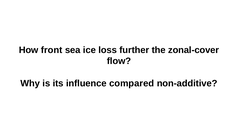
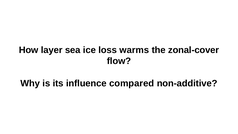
front: front -> layer (52, 50)
further: further -> warms (134, 50)
